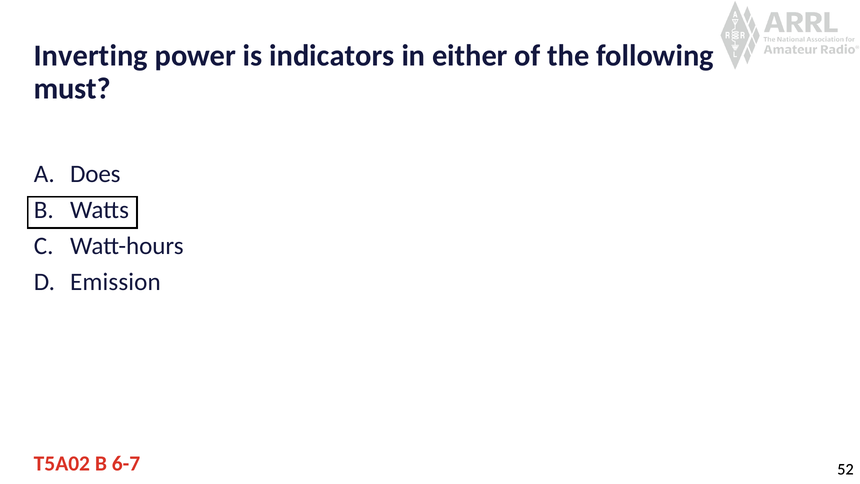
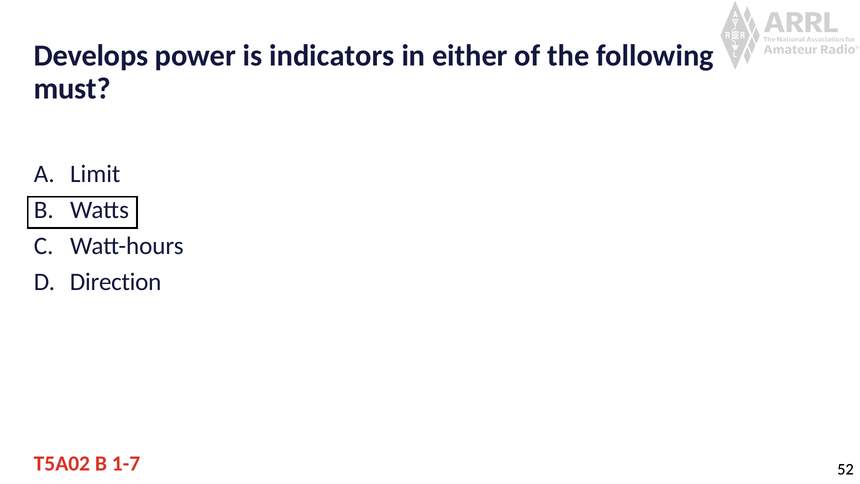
Inverting: Inverting -> Develops (91, 56)
Does: Does -> Limit (95, 174)
Emission: Emission -> Direction (116, 282)
6-7: 6-7 -> 1-7 (126, 463)
